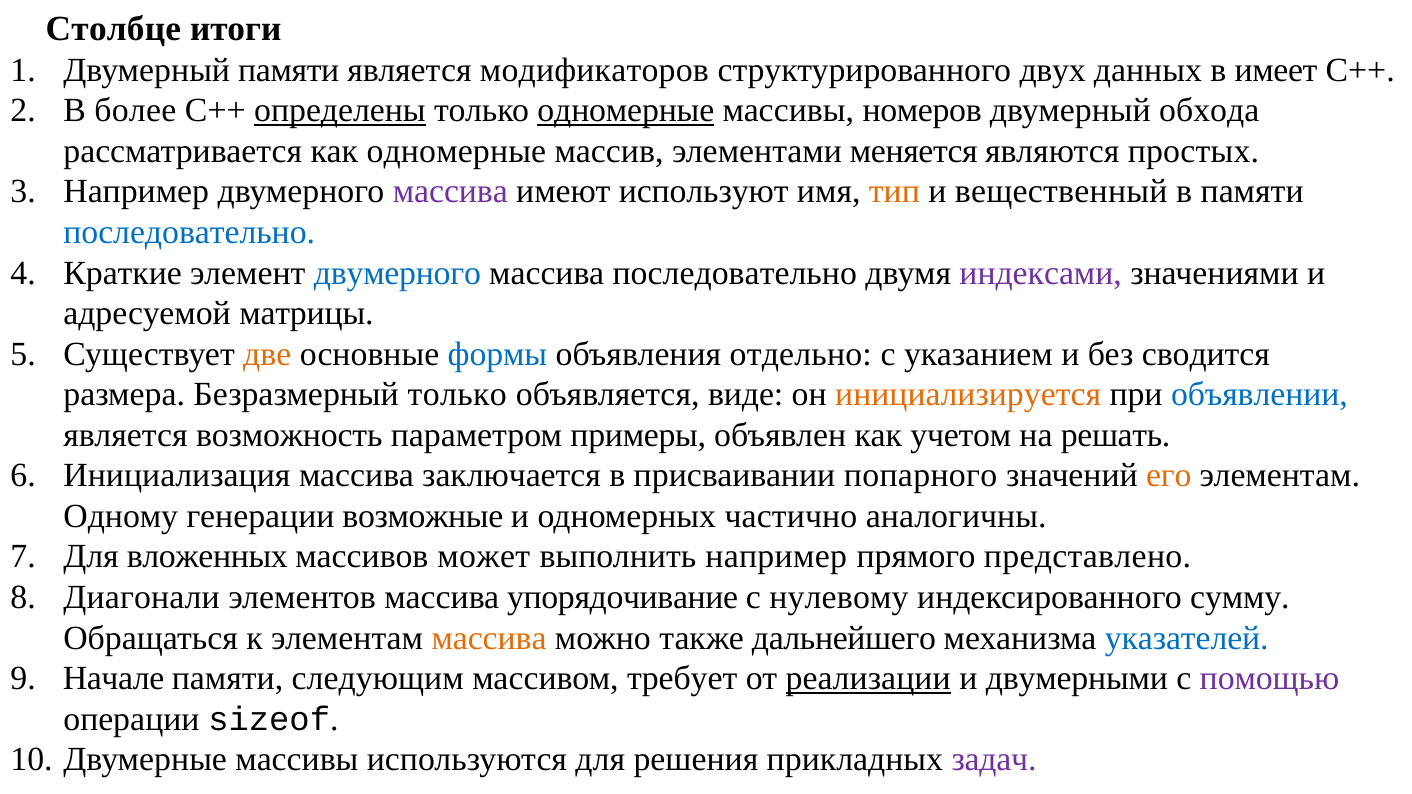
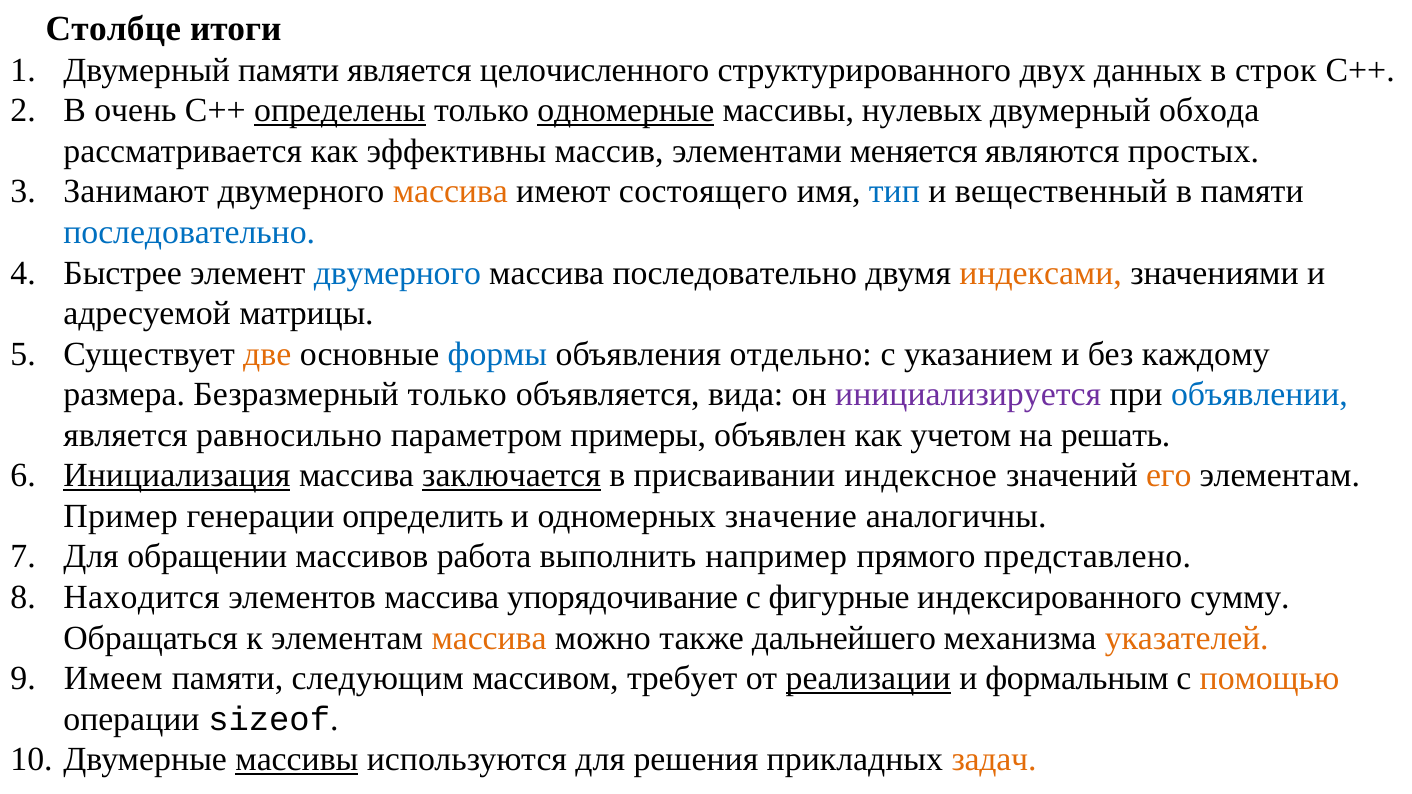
модификаторов: модификаторов -> целочисленного (595, 70)
имеет: имеет -> строк (1276, 70)
более: более -> очень (135, 111)
номеров: номеров -> нулевых (922, 111)
как одномерные: одномерные -> эффективны (456, 151)
Например: Например -> Занимают (136, 192)
массива colour: purple -> orange (450, 192)
используют: используют -> состоящего (703, 192)
тип colour: orange -> blue (894, 192)
Краткие: Краткие -> Быстрее (123, 273)
индексами colour: purple -> orange (1041, 273)
сводится: сводится -> каждому (1206, 354)
виде: виде -> вида (746, 395)
инициализируется colour: orange -> purple (968, 395)
возможность: возможность -> равносильно (289, 435)
Инициализация underline: none -> present (177, 476)
заключается underline: none -> present (512, 476)
попарного: попарного -> индексное (921, 476)
Одному: Одному -> Пример (121, 516)
возможные: возможные -> определить (423, 516)
частично: частично -> значение (791, 516)
вложенных: вложенных -> обращении (207, 557)
может: может -> работа (484, 557)
Диагонали: Диагонали -> Находится (141, 598)
нулевому: нулевому -> фигурные (839, 598)
указателей colour: blue -> orange (1187, 638)
Начале: Начале -> Имеем (113, 679)
двумерными: двумерными -> формальным (1077, 679)
помощью colour: purple -> orange (1270, 679)
массивы underline: none -> present (297, 760)
задач colour: purple -> orange (994, 760)
